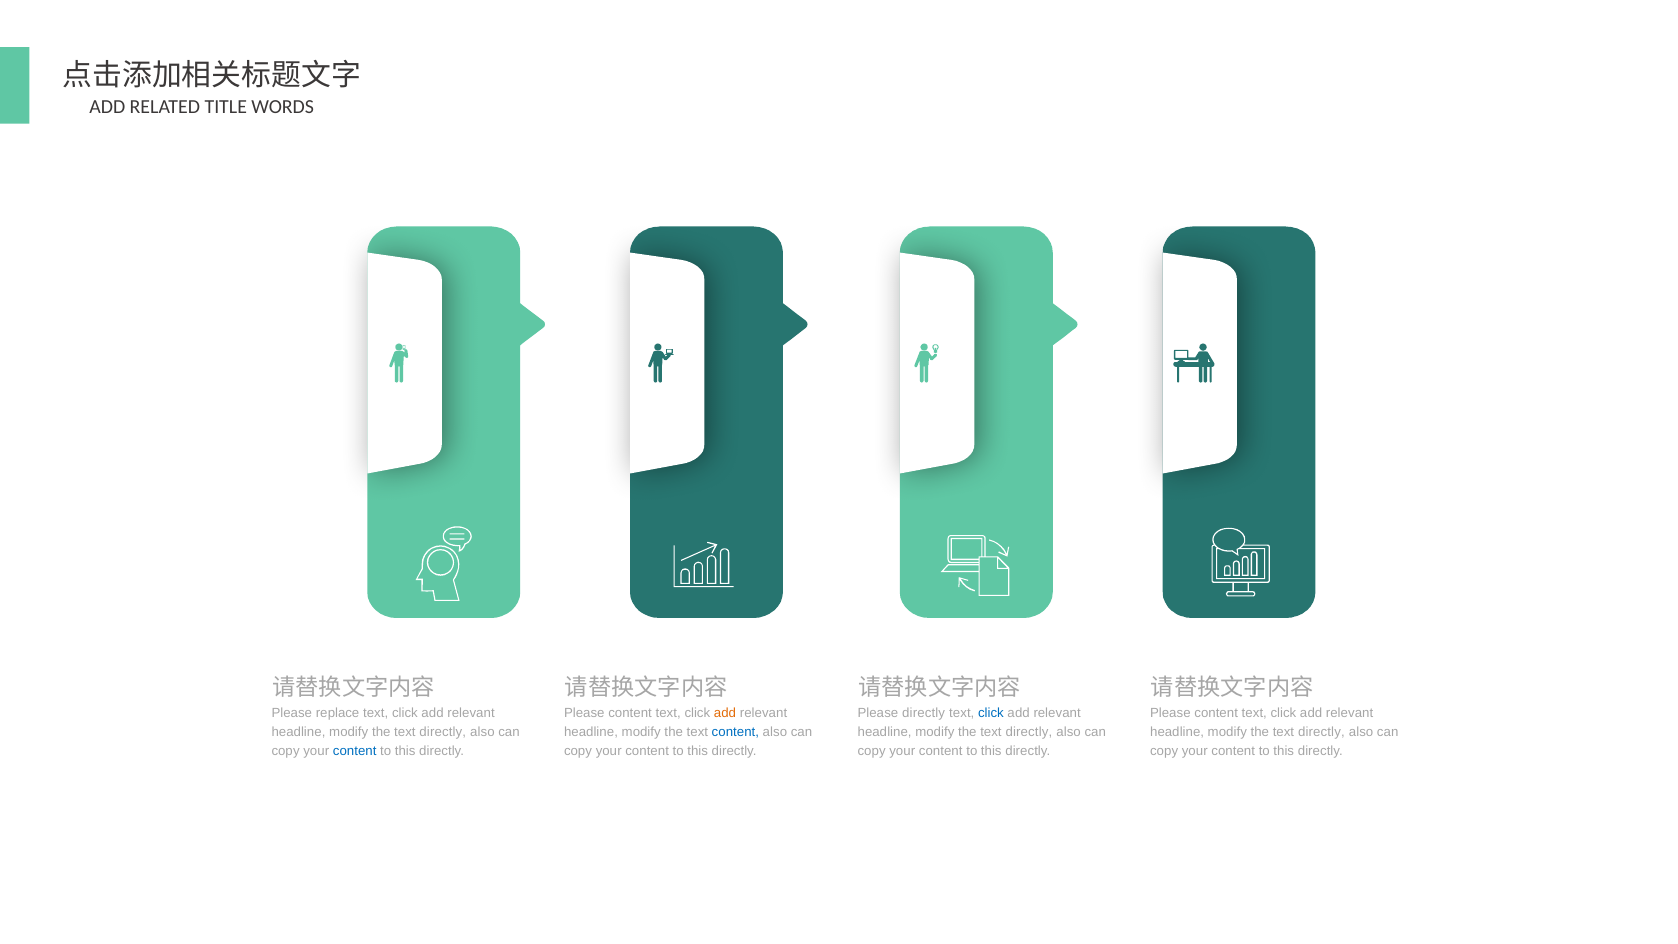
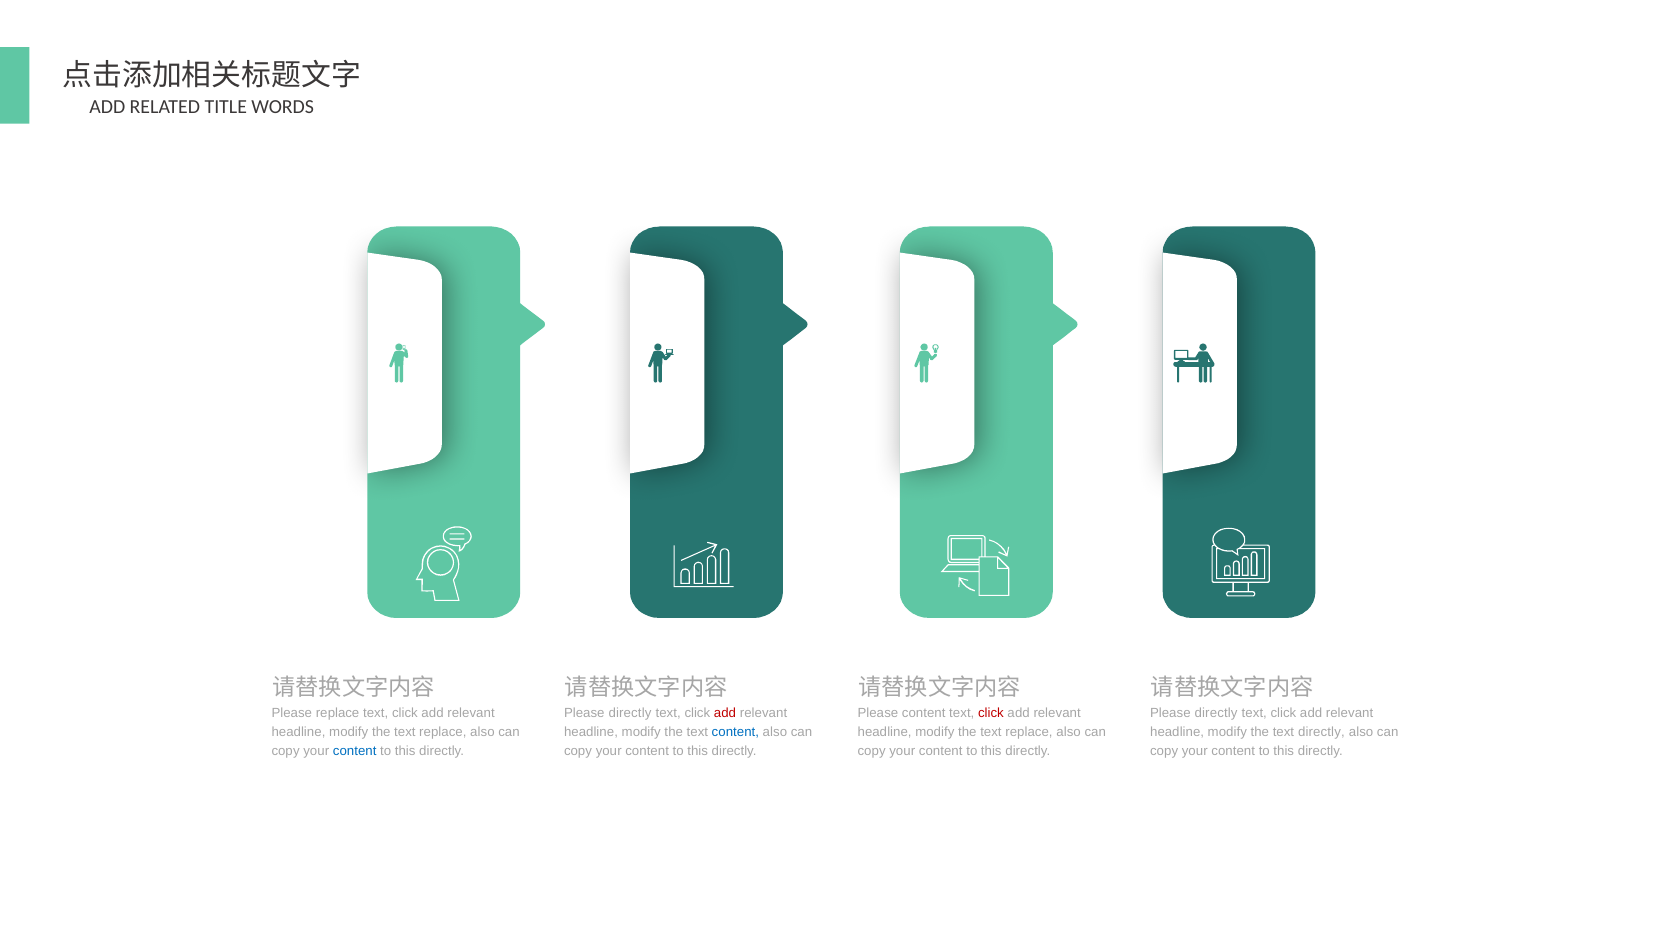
content: content -> directly (630, 713)
add colour: orange -> red (725, 713)
Please directly: directly -> content (924, 713)
click colour: blue -> red (991, 713)
content: content -> directly (1216, 713)
directly: directly -> replace (443, 732)
directly: directly -> replace (1029, 732)
